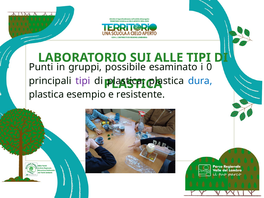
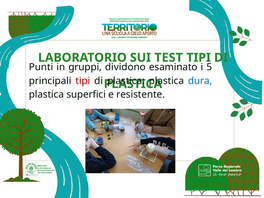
ALLE: ALLE -> TEST (169, 58)
possibile: possibile -> dividono (125, 67)
0: 0 -> 5 (209, 67)
tipi colour: purple -> red (83, 81)
esempio: esempio -> superfici (86, 95)
